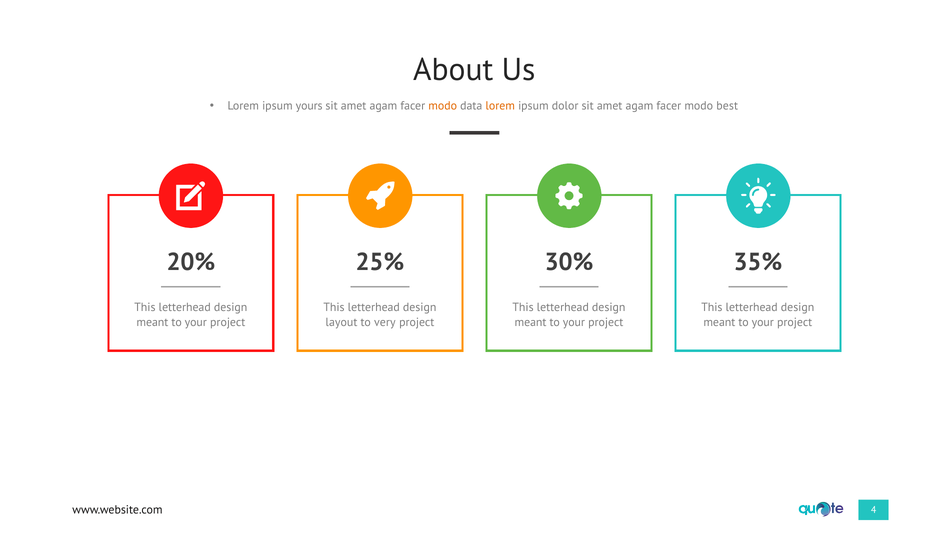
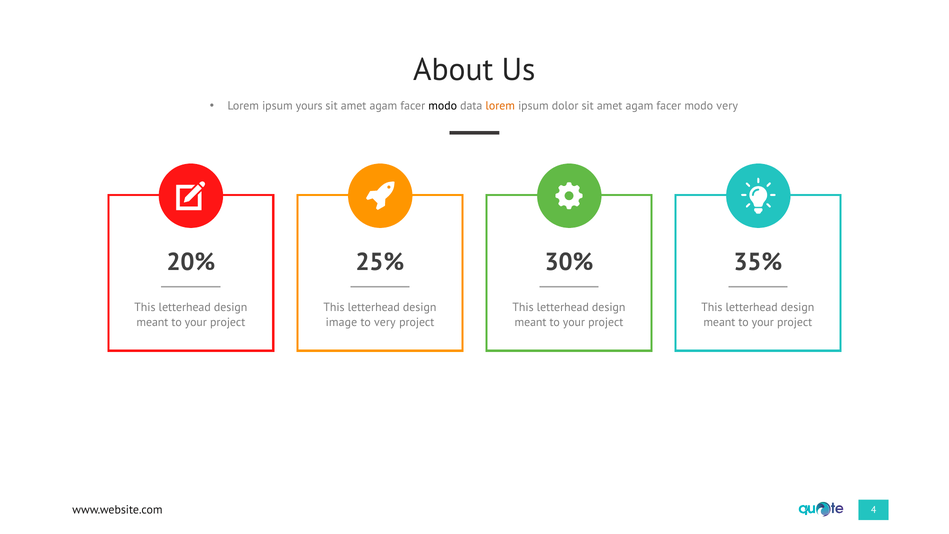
modo colour: orange -> black (443, 106)
modo best: best -> very (727, 106)
layout: layout -> image (341, 322)
